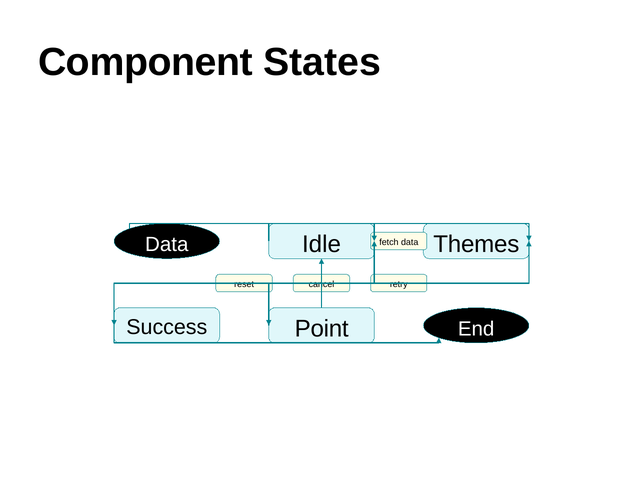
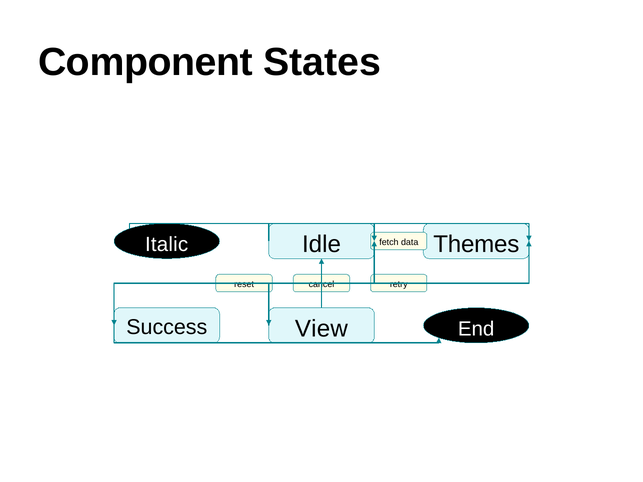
Data: Data -> Italic (167, 245)
Point: Point -> View (321, 329)
